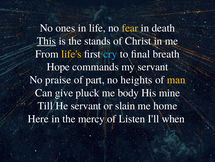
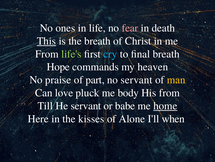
fear colour: yellow -> pink (130, 28)
the stands: stands -> breath (97, 41)
life's colour: yellow -> light green (71, 54)
my servant: servant -> heaven (153, 67)
no heights: heights -> servant (136, 80)
give: give -> love (64, 92)
His mine: mine -> from (169, 92)
slain: slain -> babe (125, 105)
home underline: none -> present (165, 105)
mercy: mercy -> kisses (91, 118)
Listen: Listen -> Alone (132, 118)
